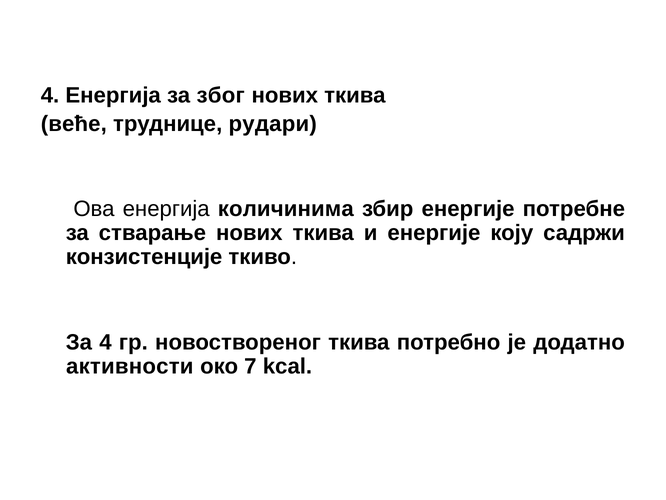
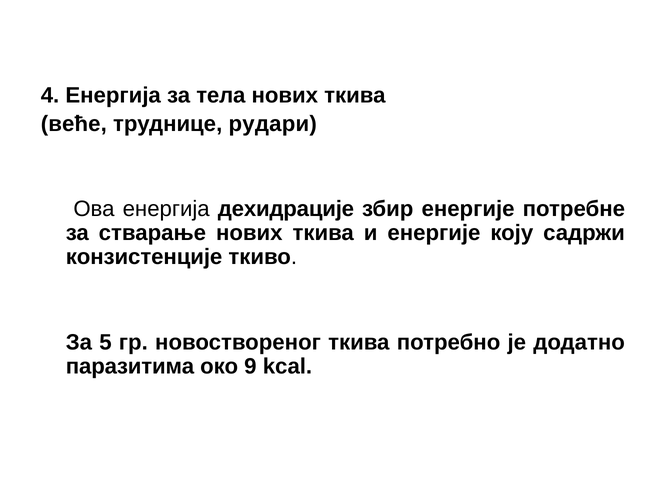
због: због -> тела (221, 95)
количинима: количинима -> дехидрације (286, 209)
За 4: 4 -> 5 (105, 342)
активности: активности -> паразитима (130, 366)
7: 7 -> 9 (250, 366)
